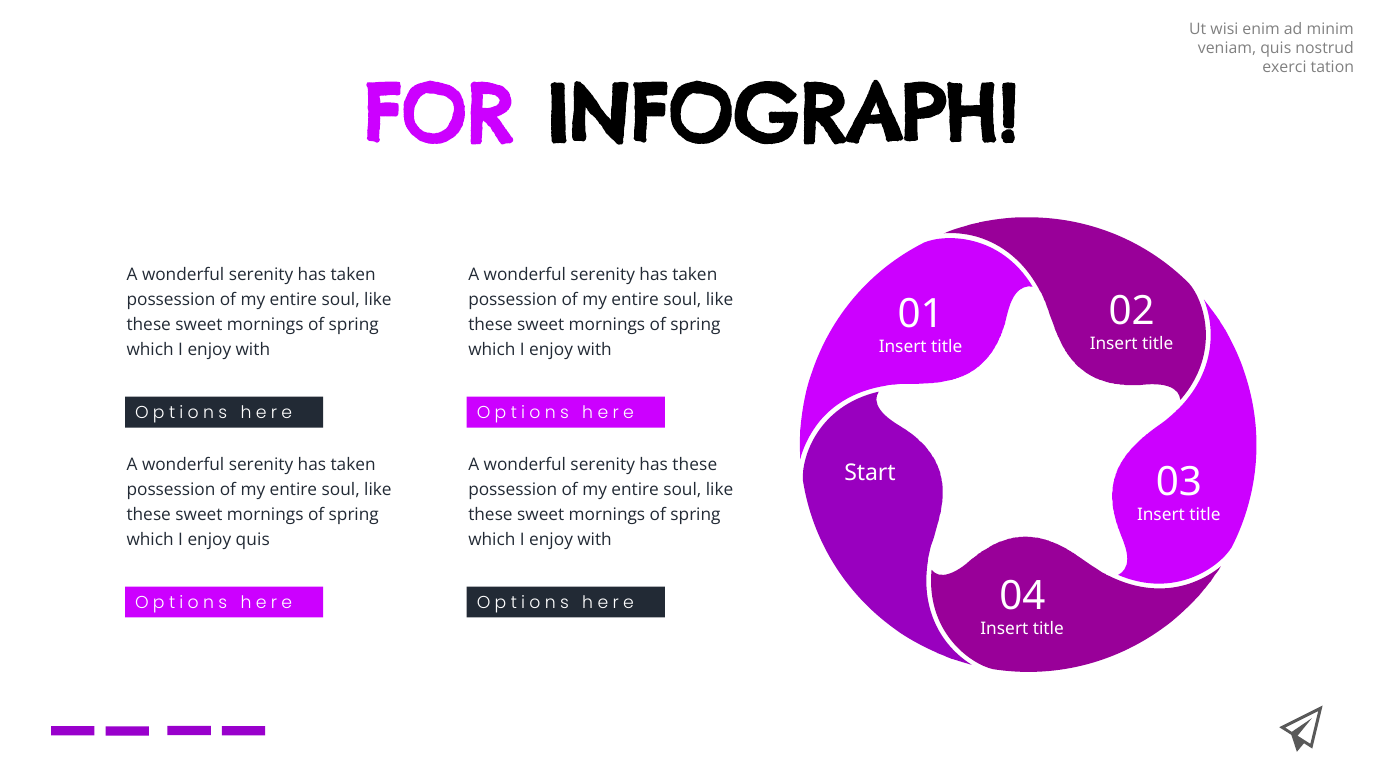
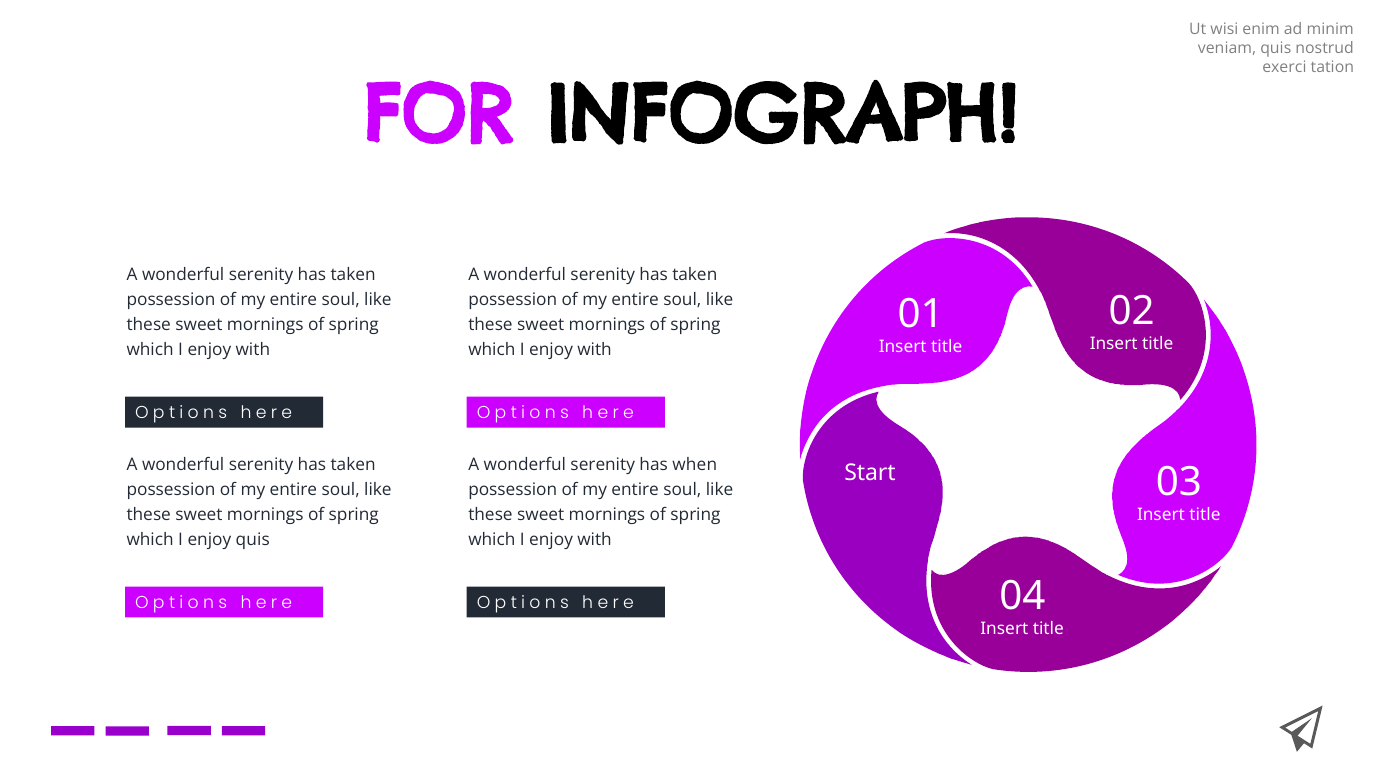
has these: these -> when (695, 465)
